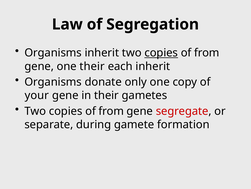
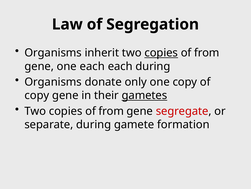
one their: their -> each (92, 66)
each inherit: inherit -> during (153, 66)
your: your -> copy (37, 95)
gametes underline: none -> present (144, 95)
